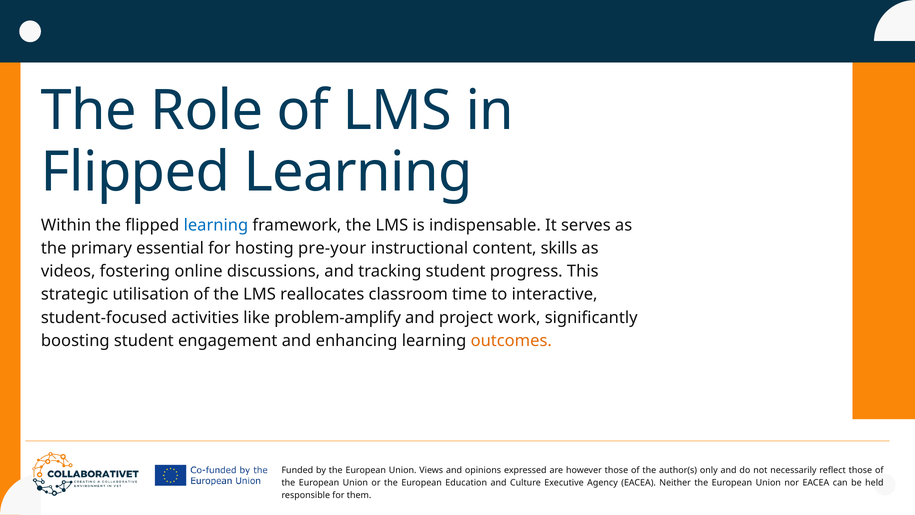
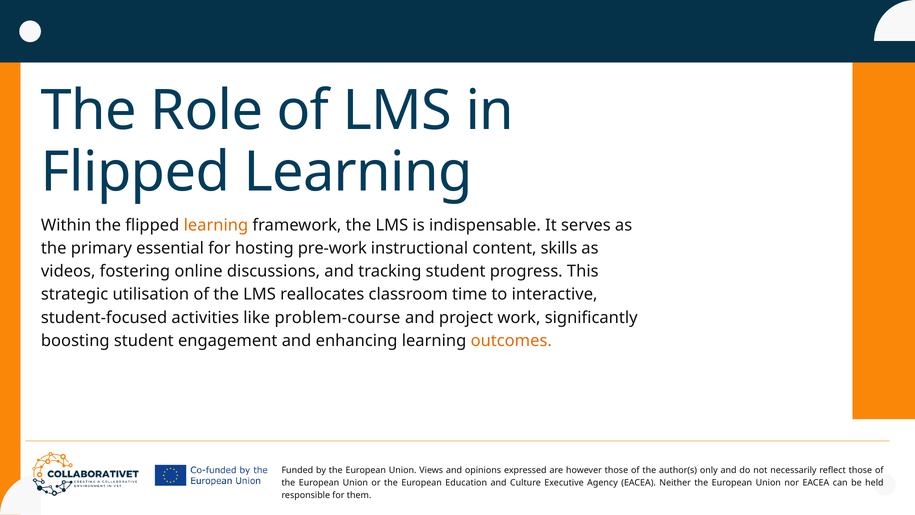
learning colour: blue -> orange (216, 225)
pre-your: pre-your -> pre-work (332, 248)
problem-amplify: problem-amplify -> problem-course (337, 317)
